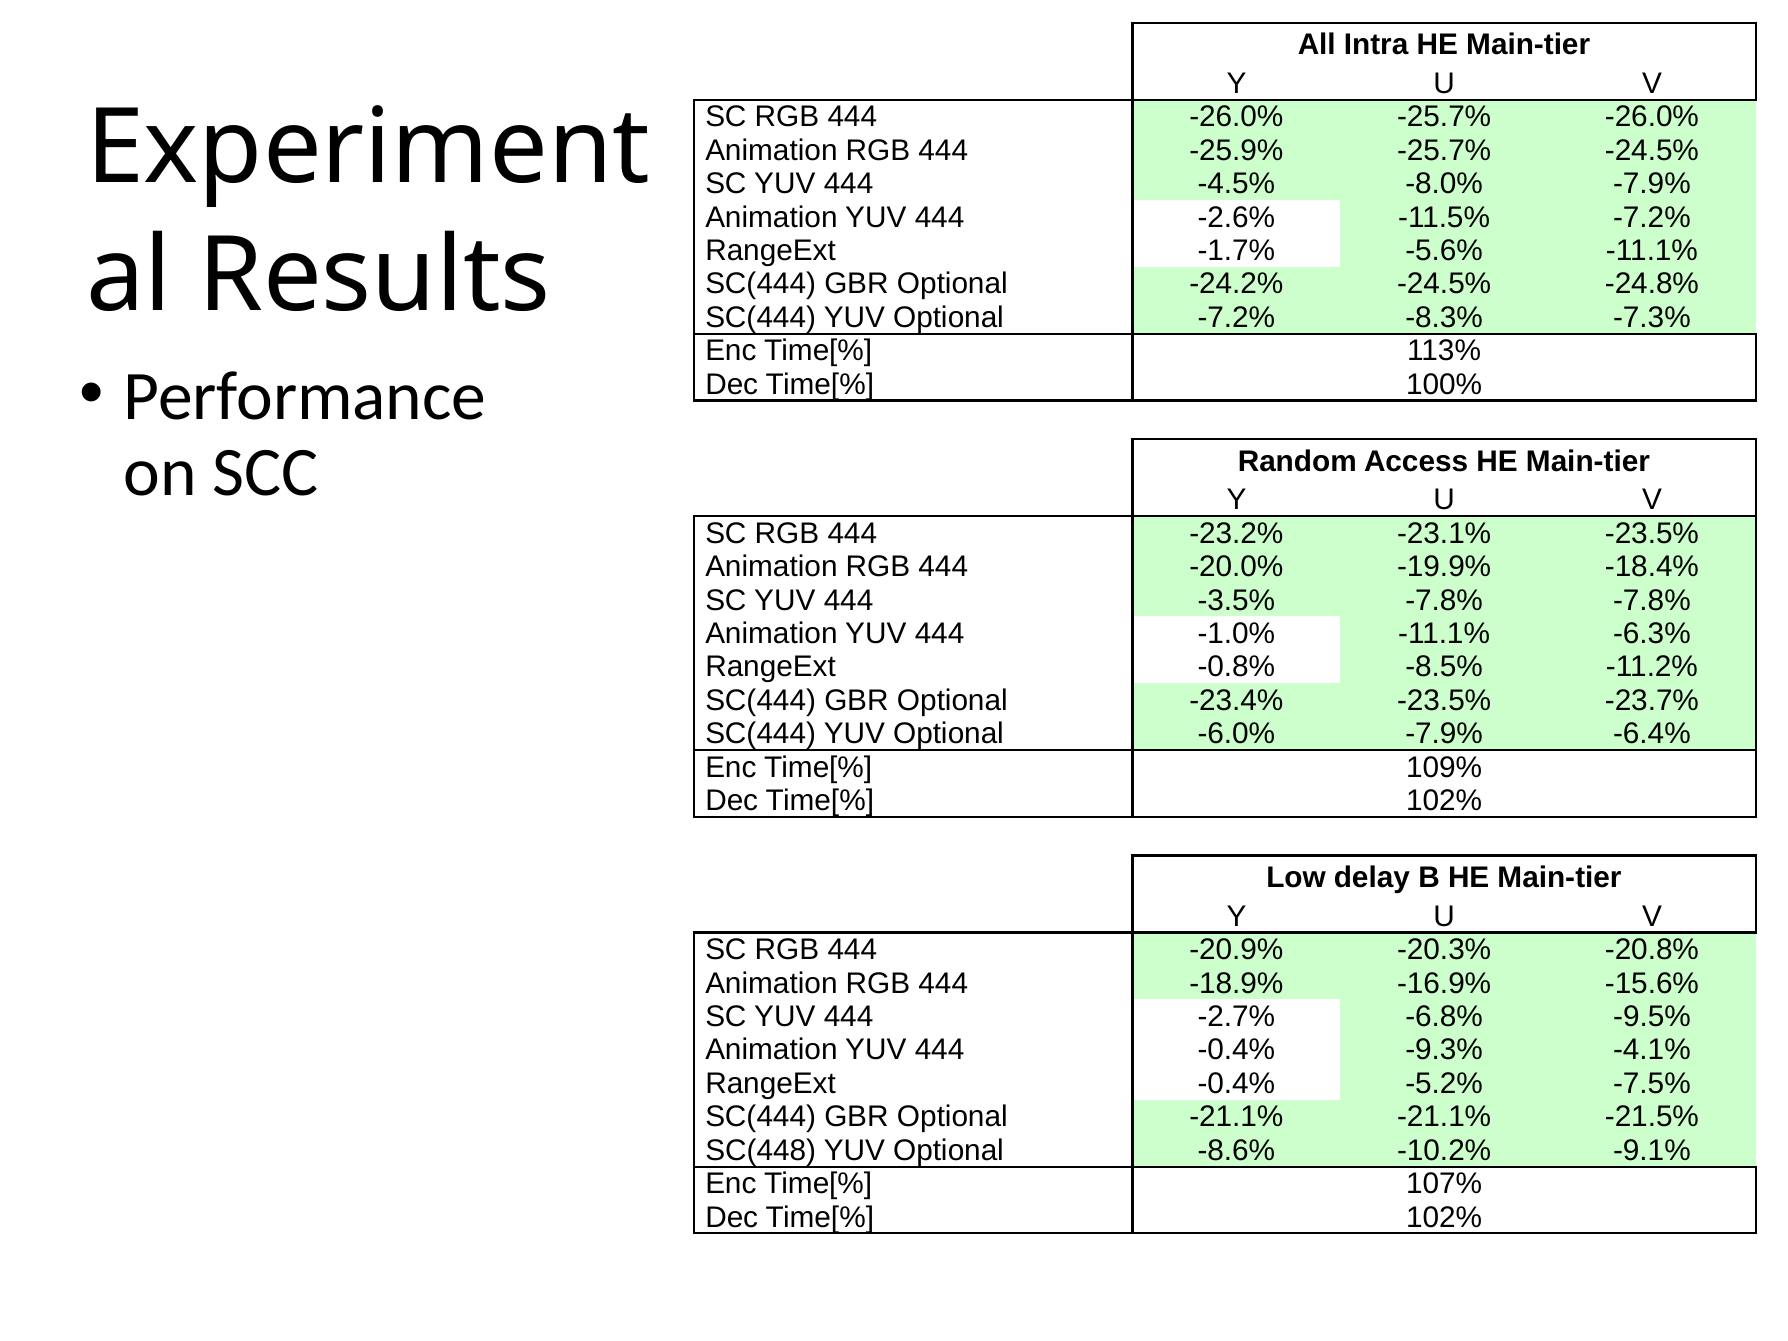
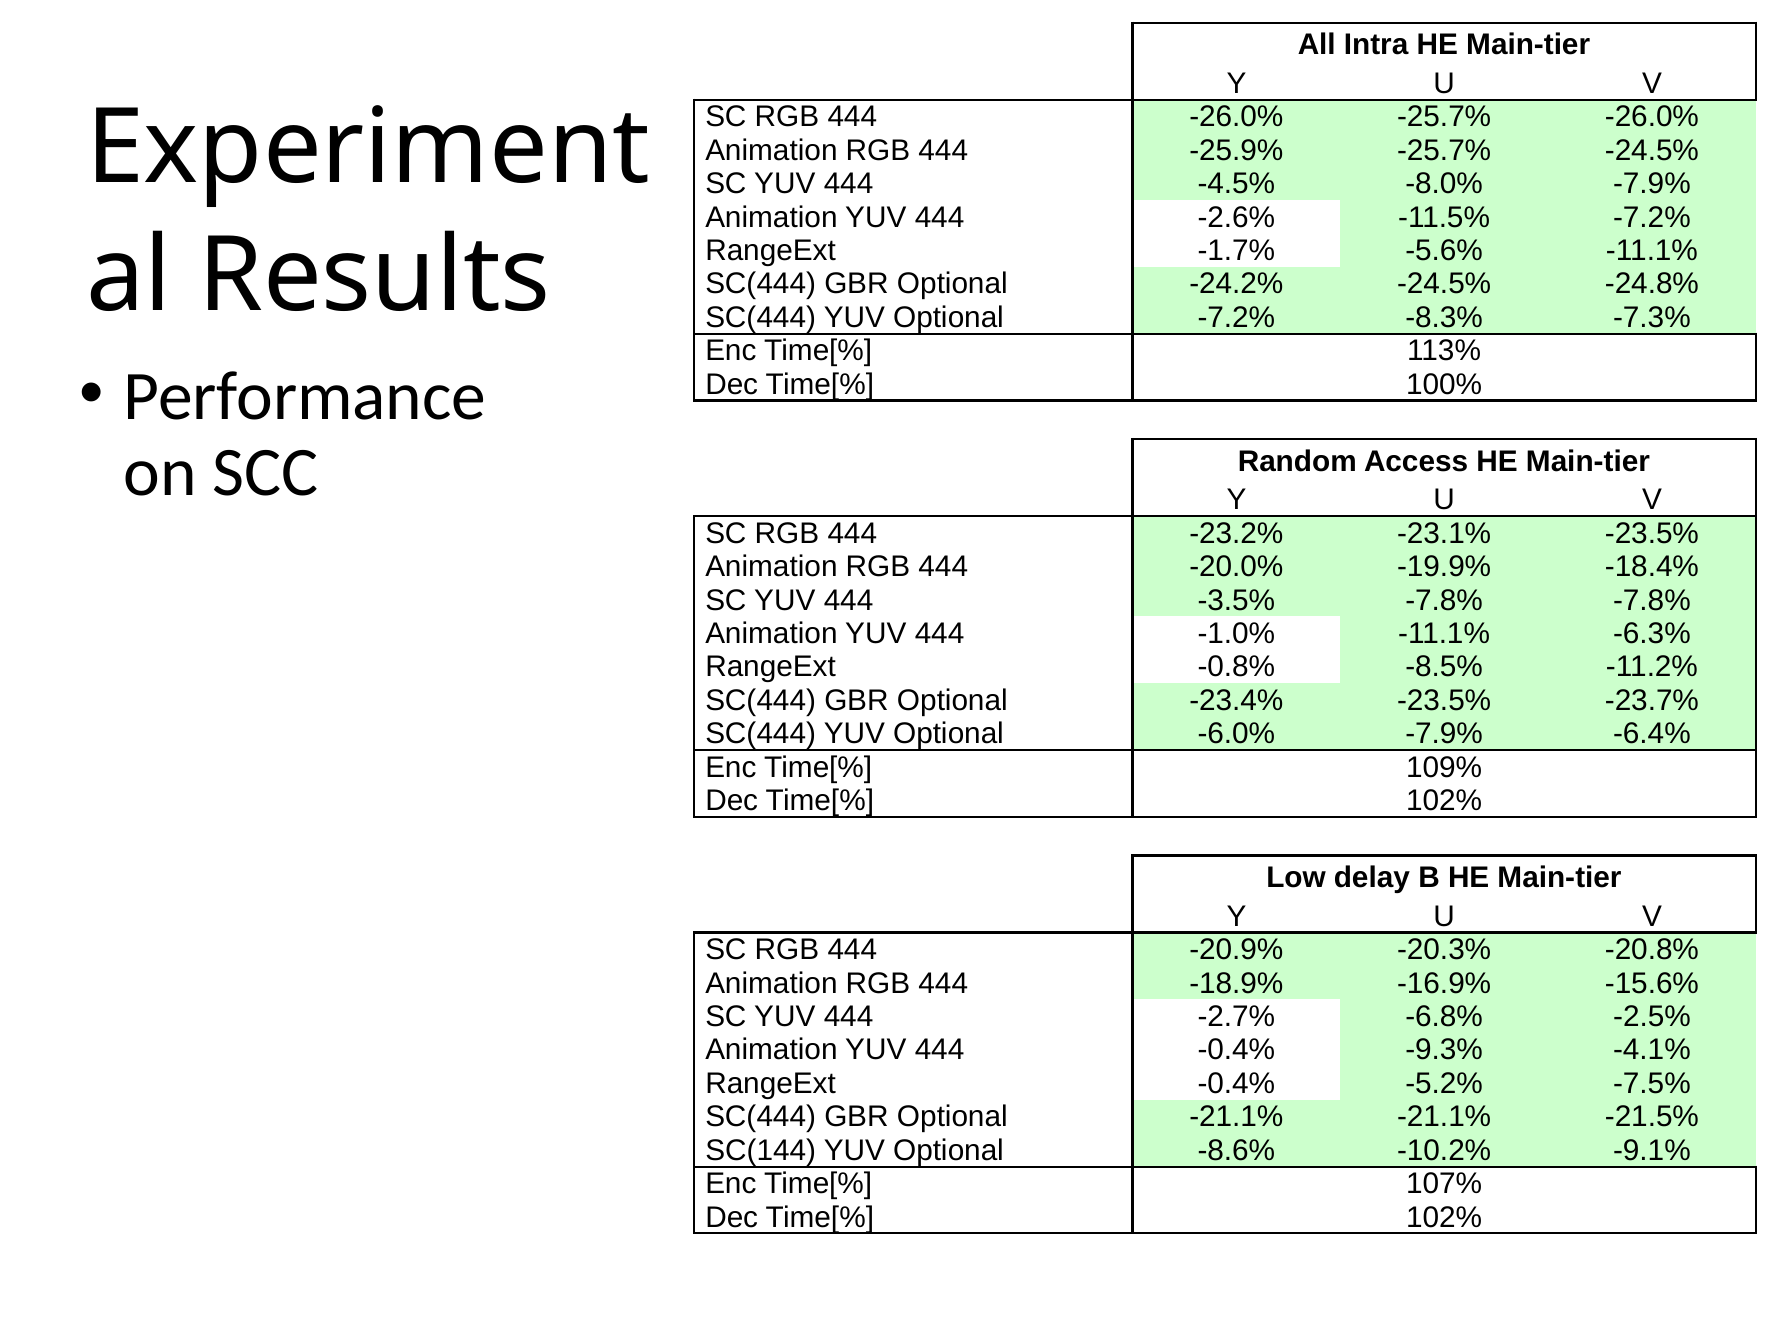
-9.5%: -9.5% -> -2.5% (1652, 1017)
SC(448: SC(448 -> SC(144 (761, 1150)
